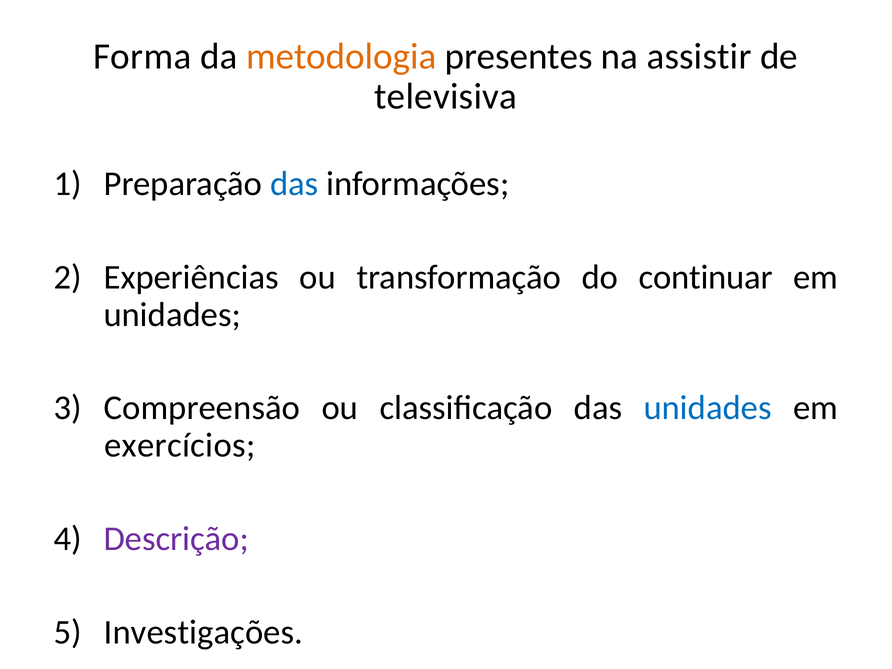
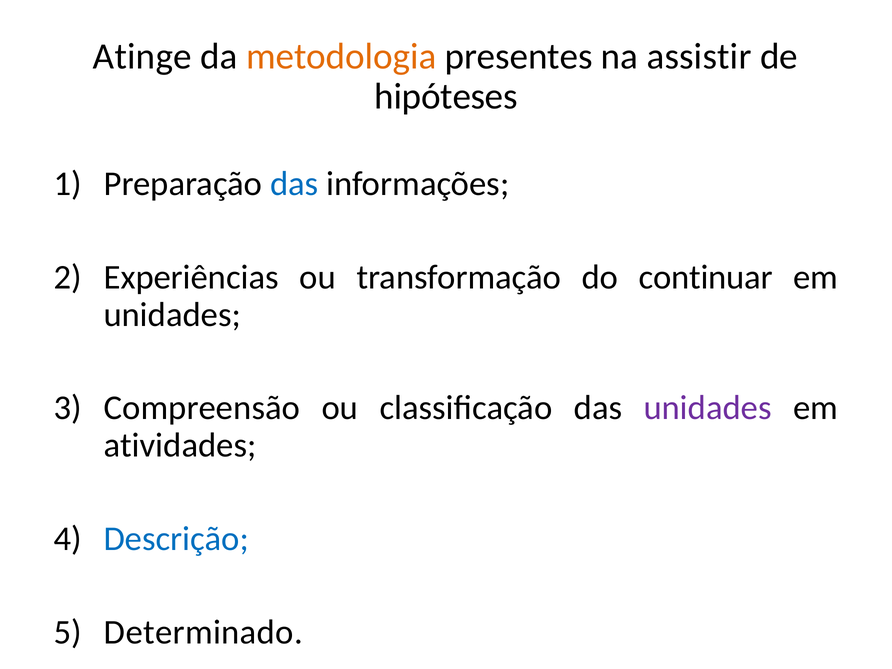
Forma: Forma -> Atinge (142, 56)
televisiva: televisiva -> hipóteses (446, 97)
unidades colour: blue -> purple (708, 408)
exercícios: exercícios -> atividades (180, 446)
Descrição colour: purple -> blue (176, 539)
Investigações: Investigações -> Determinado (203, 632)
